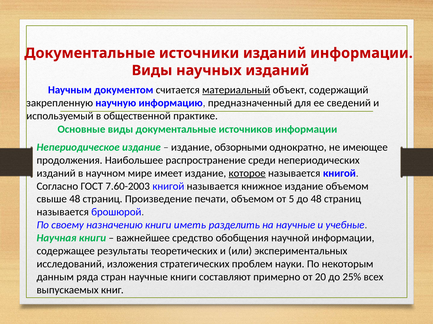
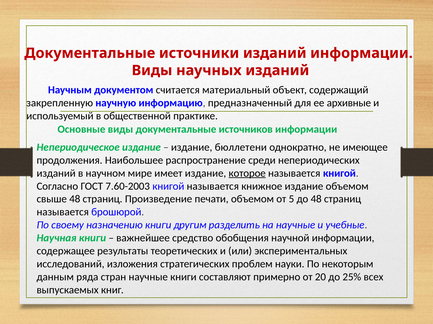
материальный underline: present -> none (236, 90)
сведений: сведений -> архивные (349, 103)
обзорными: обзорными -> бюллетени (241, 148)
иметь: иметь -> другим (190, 226)
